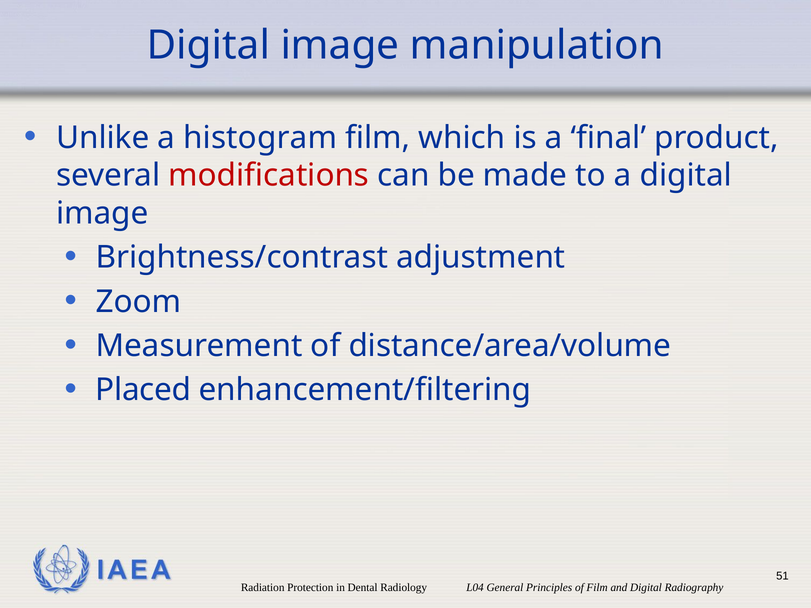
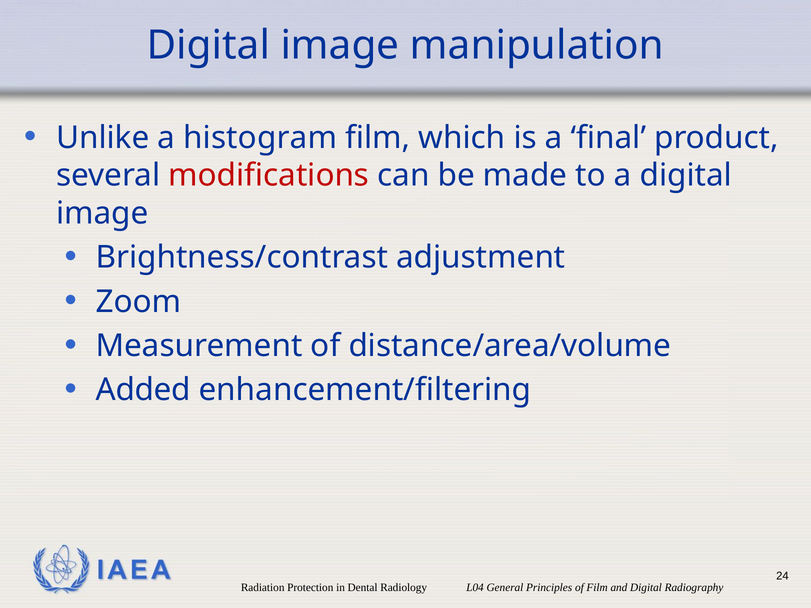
Placed: Placed -> Added (143, 390)
51: 51 -> 24 (782, 576)
